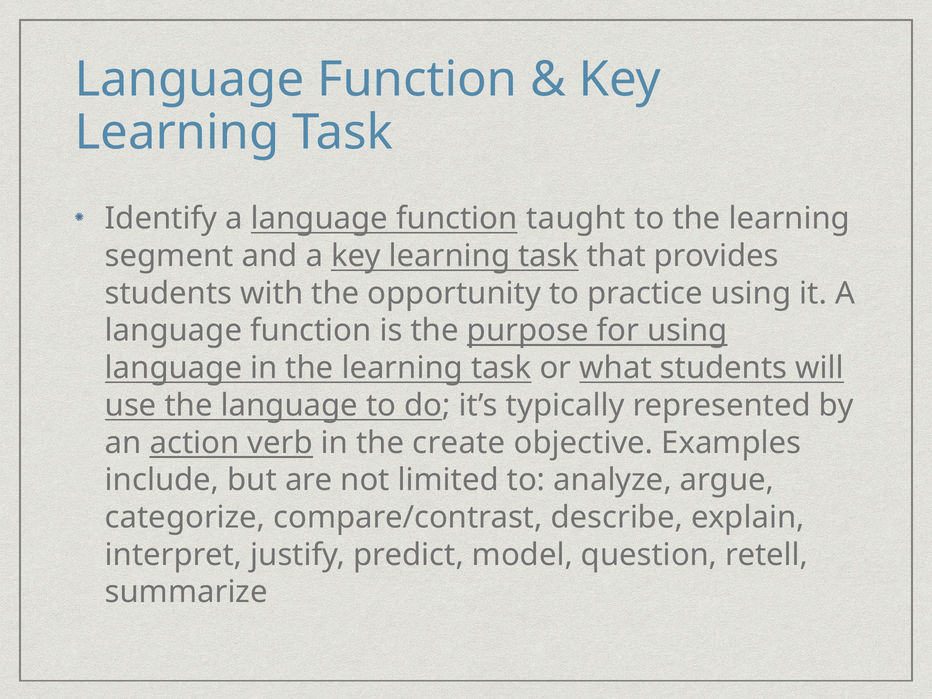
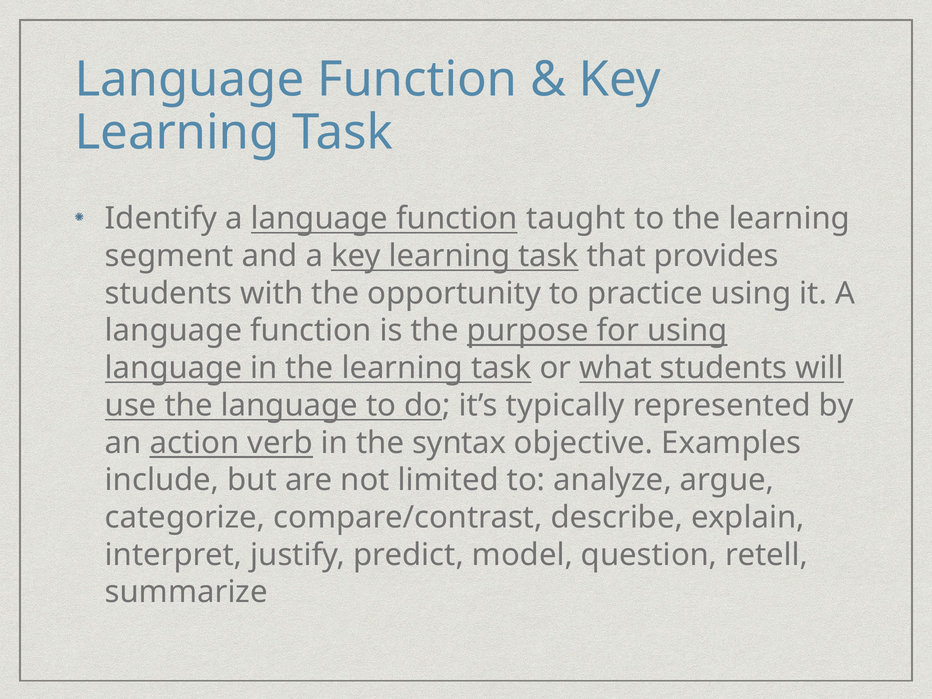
create: create -> syntax (459, 443)
